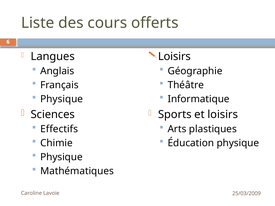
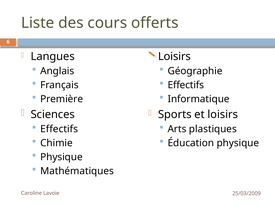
Théâtre: Théâtre -> Effectifs (186, 85)
Physique: Physique -> Première (62, 99)
